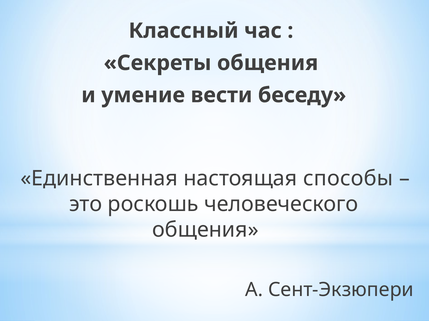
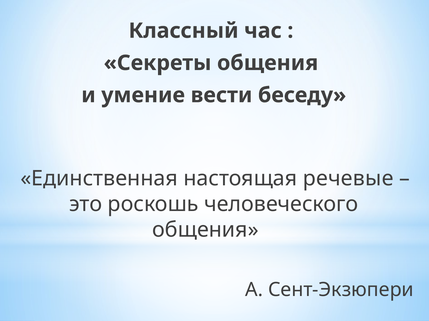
способы: способы -> речевые (348, 179)
